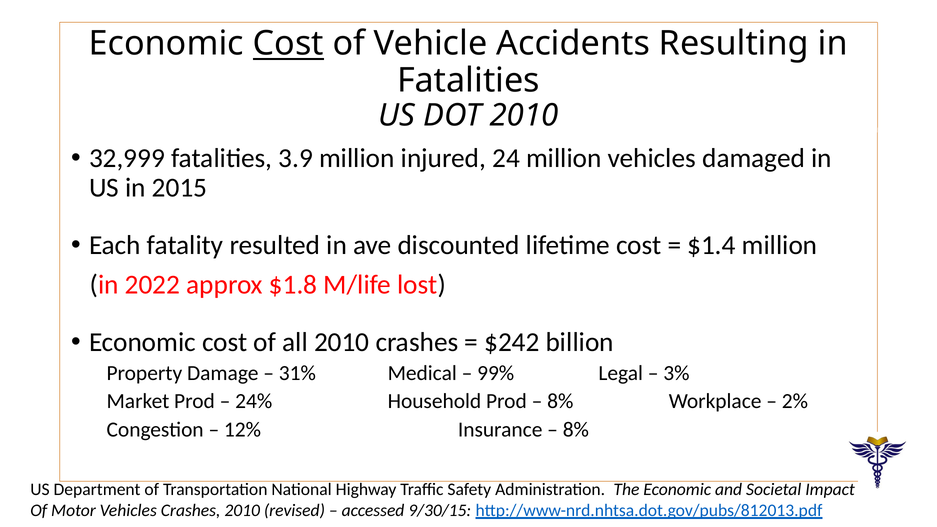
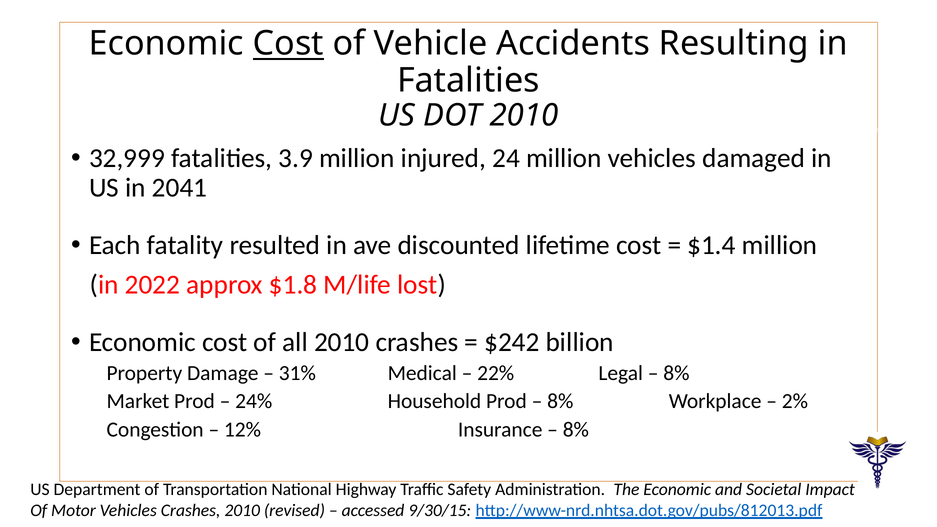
2015: 2015 -> 2041 (180, 188)
99%: 99% -> 22% (496, 373)
3%: 3% -> 8% (676, 373)
